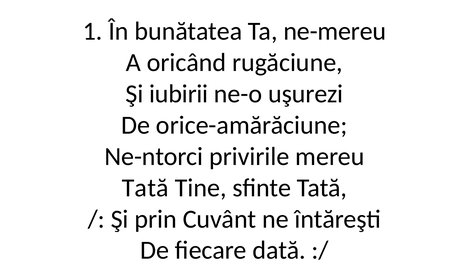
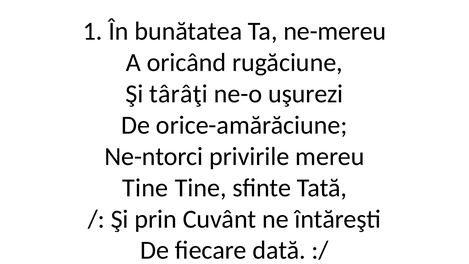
iubirii: iubirii -> târâţi (179, 94)
Tată: Tată -> Tine (145, 188)
